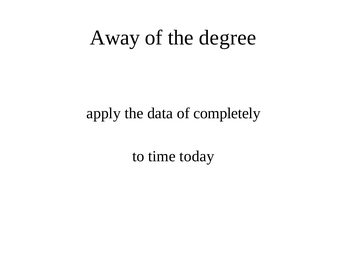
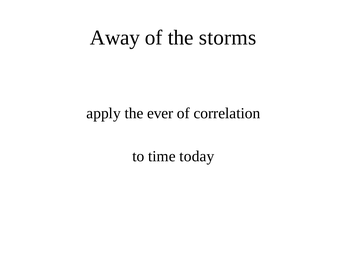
degree: degree -> storms (228, 38)
data: data -> ever (160, 113)
completely: completely -> correlation (227, 113)
